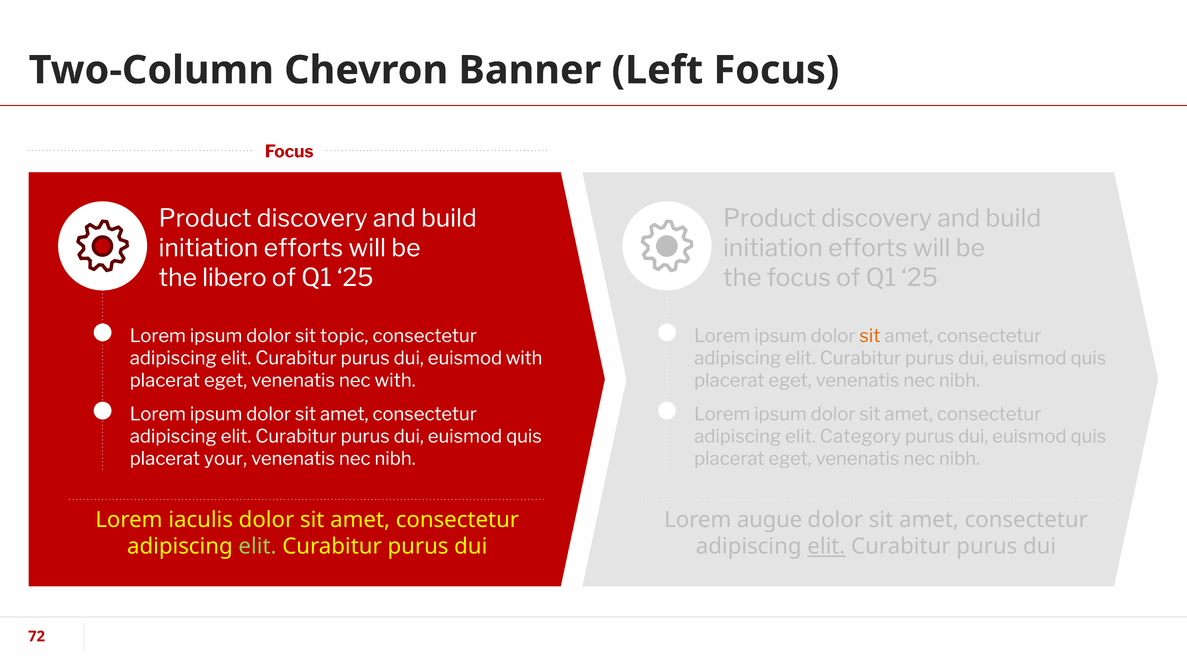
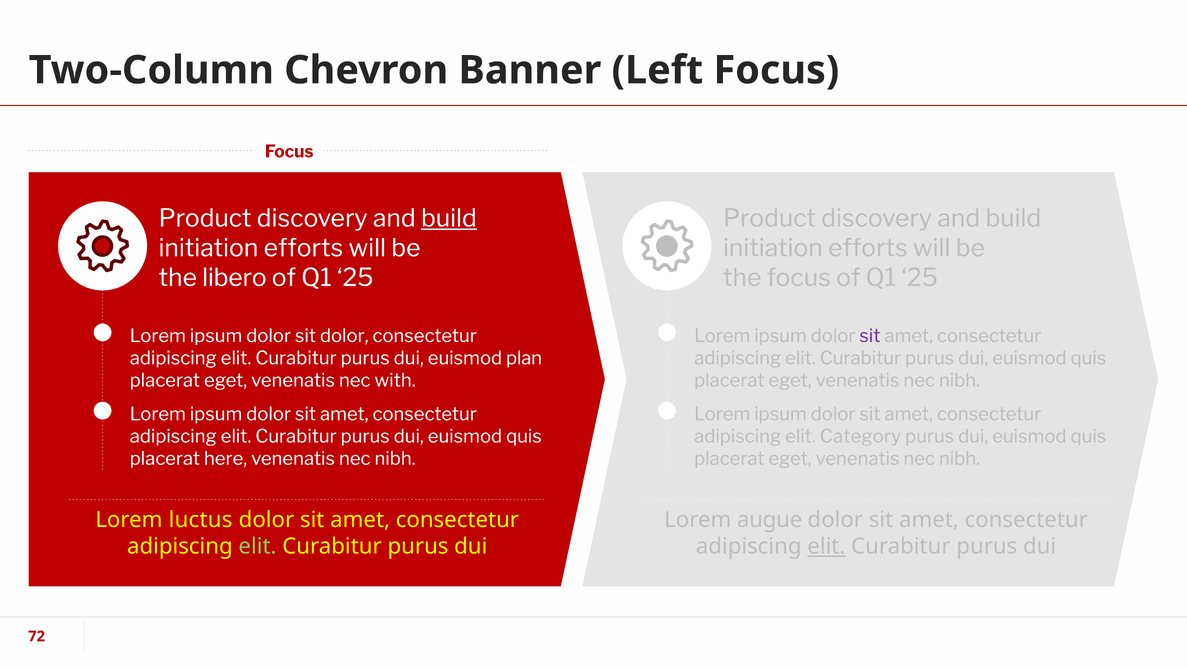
build underline: none -> present (449, 218)
sit topic: topic -> dolor (344, 336)
sit colour: orange -> purple (870, 336)
euismod with: with -> plan (524, 358)
your: your -> here (226, 458)
iaculis: iaculis -> luctus (201, 520)
